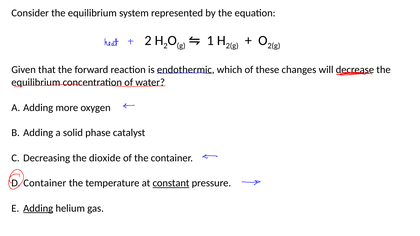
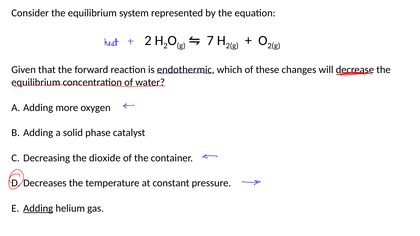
1: 1 -> 7 (210, 40)
Container: Container -> Decreases (45, 183)
constant underline: present -> none (171, 183)
